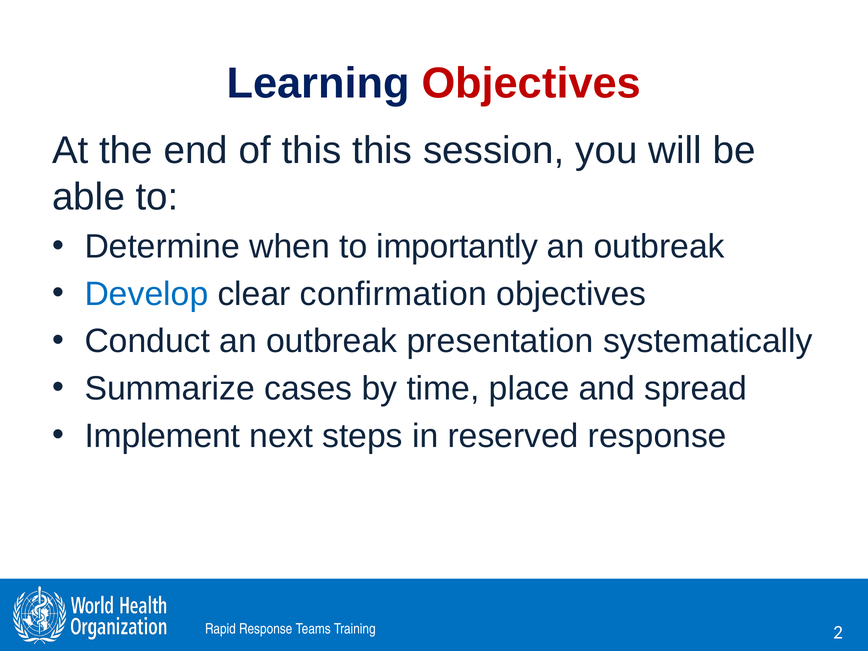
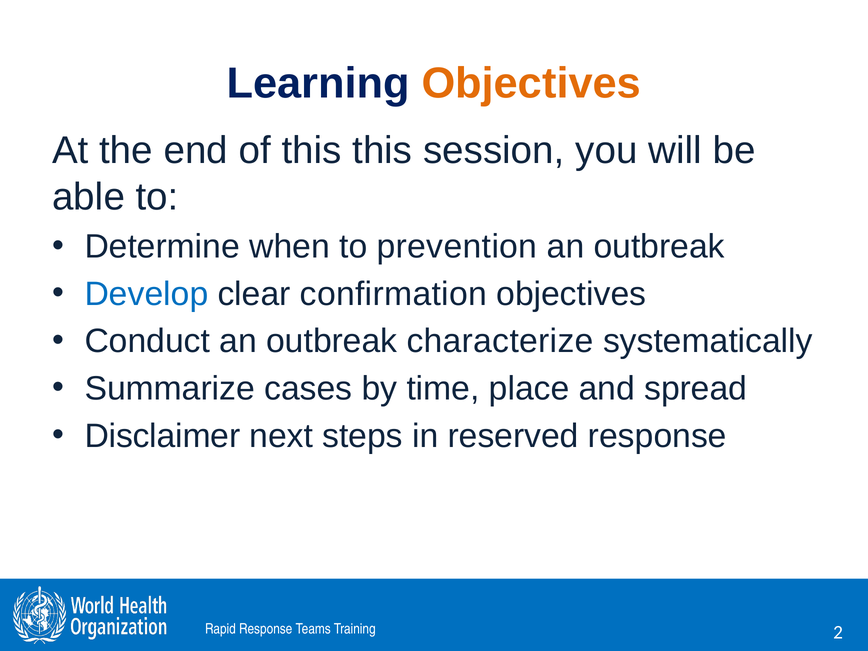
Objectives colour: red -> orange (531, 83)
importantly: importantly -> prevention (457, 247)
presentation: presentation -> characterize (500, 341)
Implement: Implement -> Disclaimer (162, 436)
